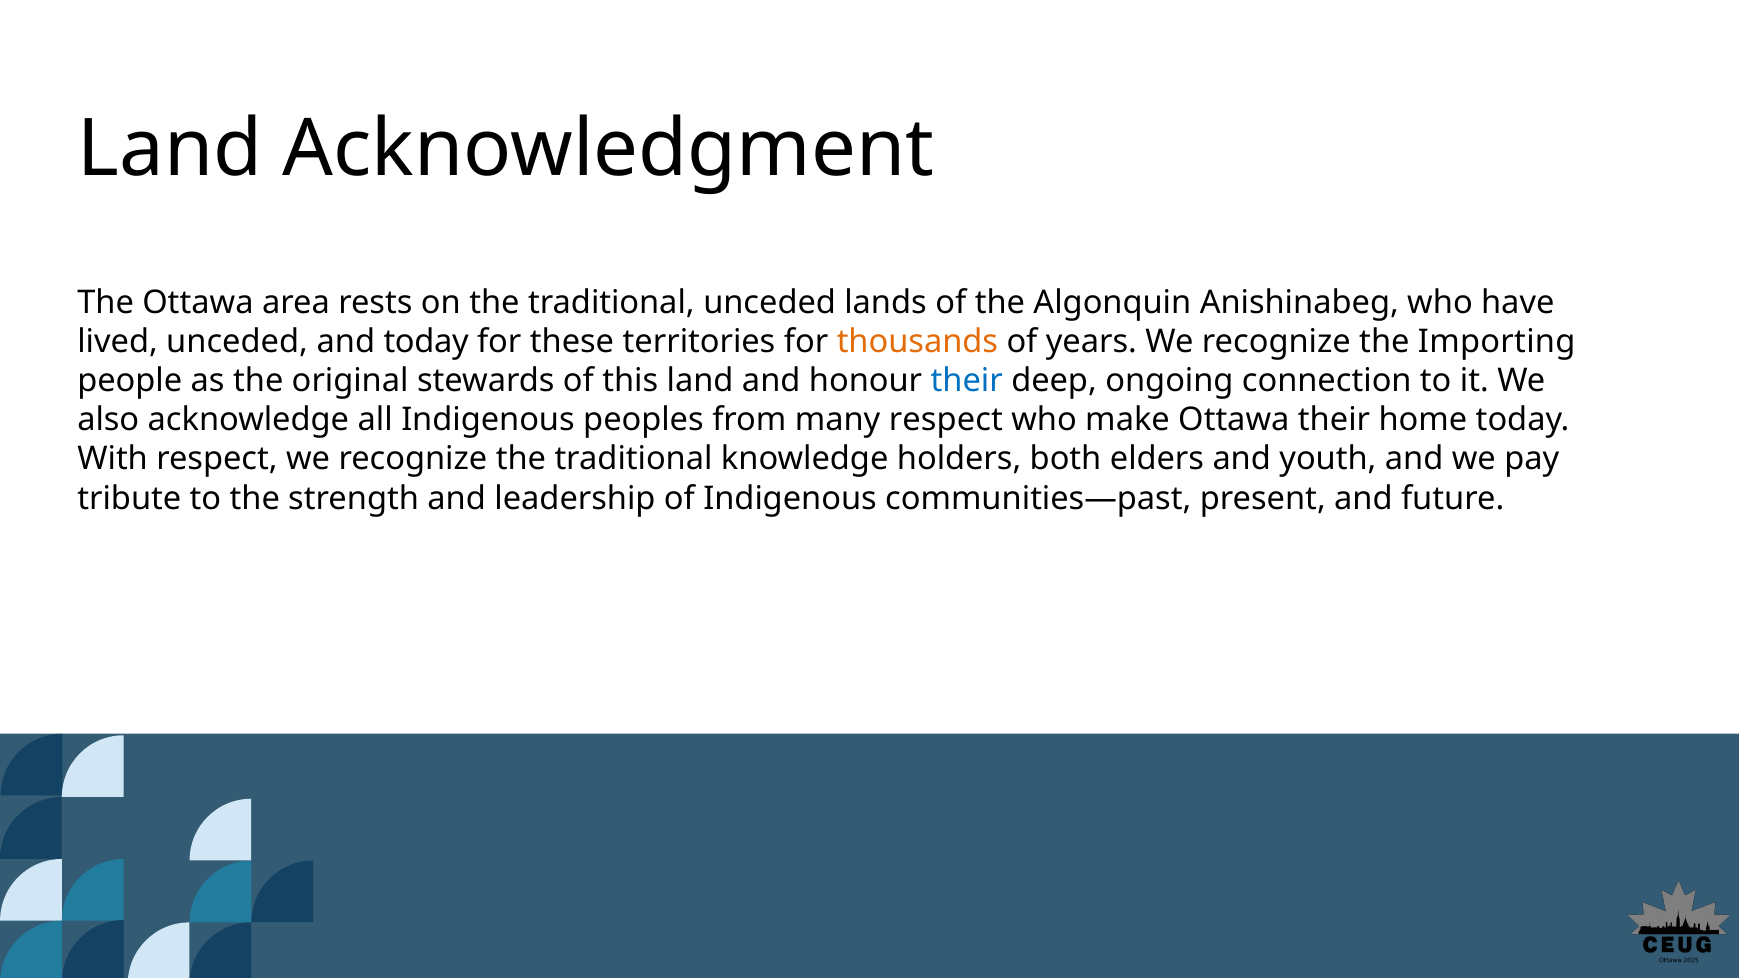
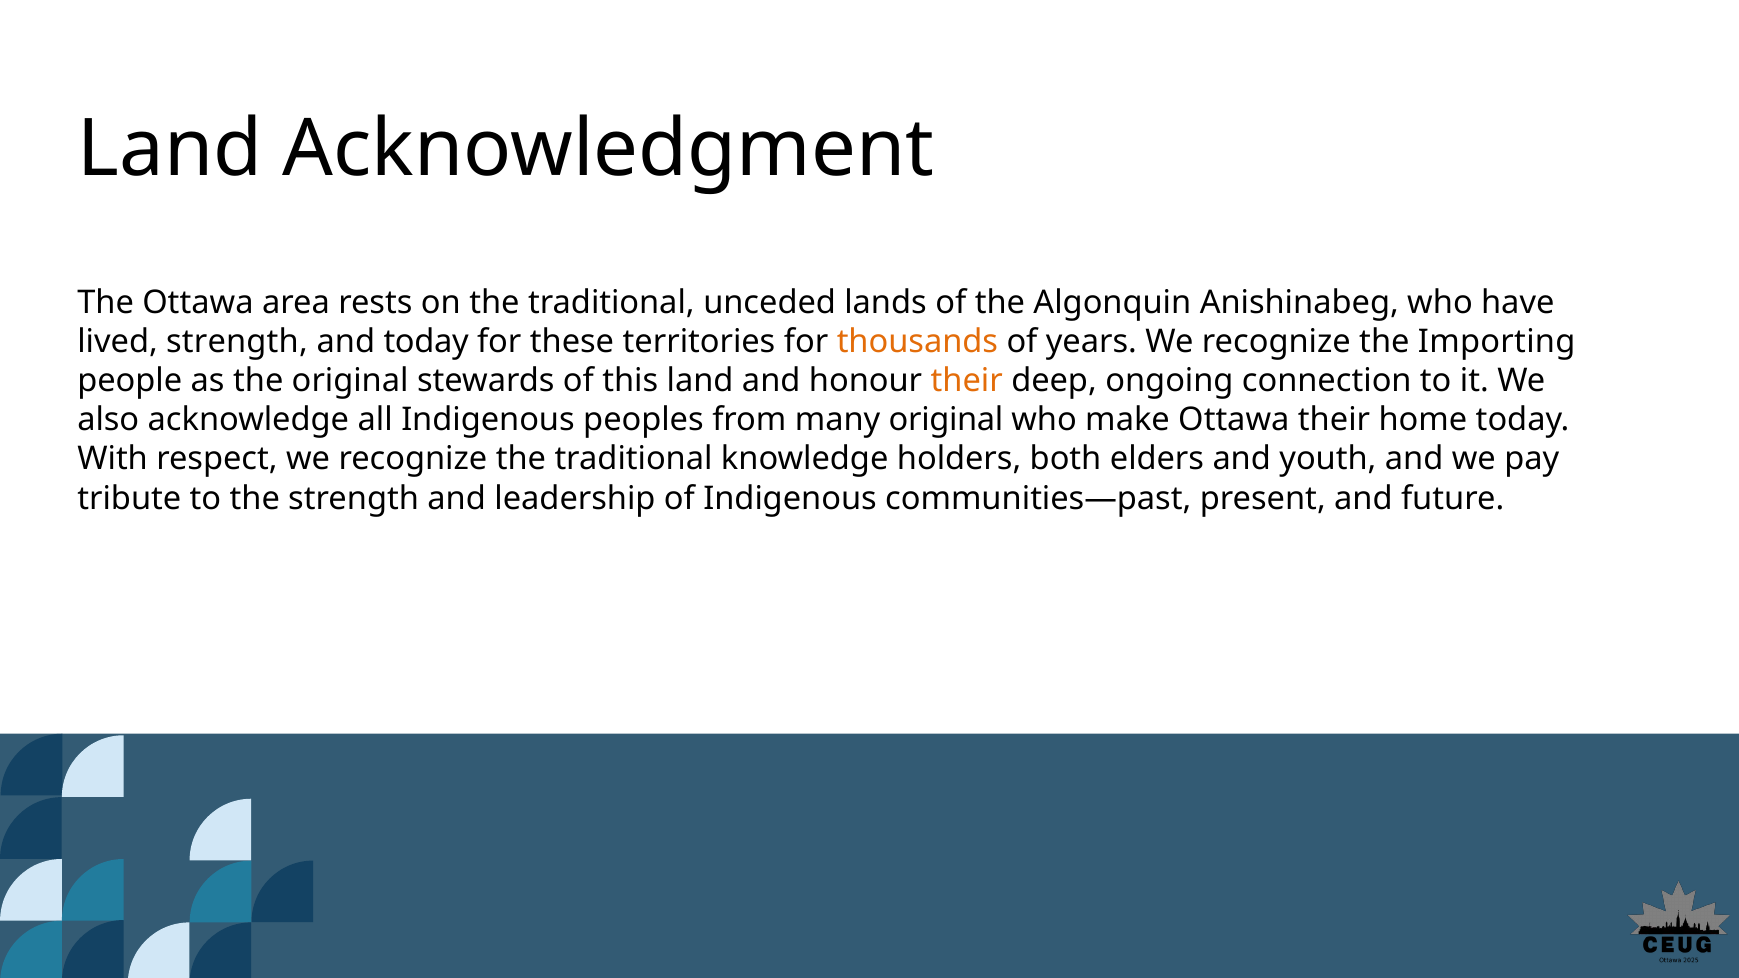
lived unceded: unceded -> strength (237, 342)
their colour: blue -> orange (967, 381)
many respect: respect -> original (946, 420)
